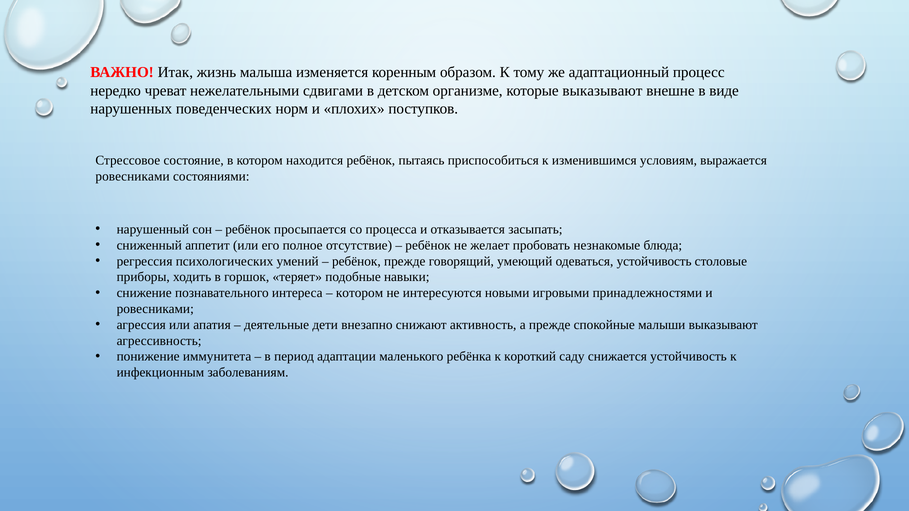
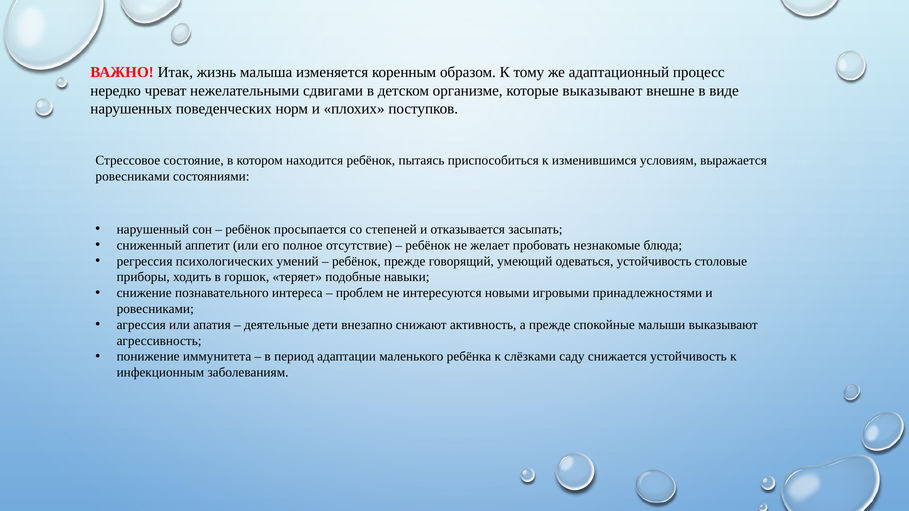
процесса: процесса -> степеней (391, 229)
котором: котором -> проблем (360, 293)
короткий: короткий -> слёзками (530, 357)
